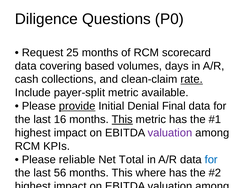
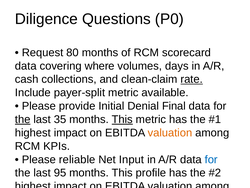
25: 25 -> 80 (73, 52)
based: based -> where (100, 66)
provide underline: present -> none (77, 106)
the underline: none -> present (23, 119)
16: 16 -> 35 (60, 119)
valuation colour: purple -> orange (170, 132)
Total: Total -> Input (131, 159)
56: 56 -> 95 (60, 172)
where: where -> profile (151, 172)
